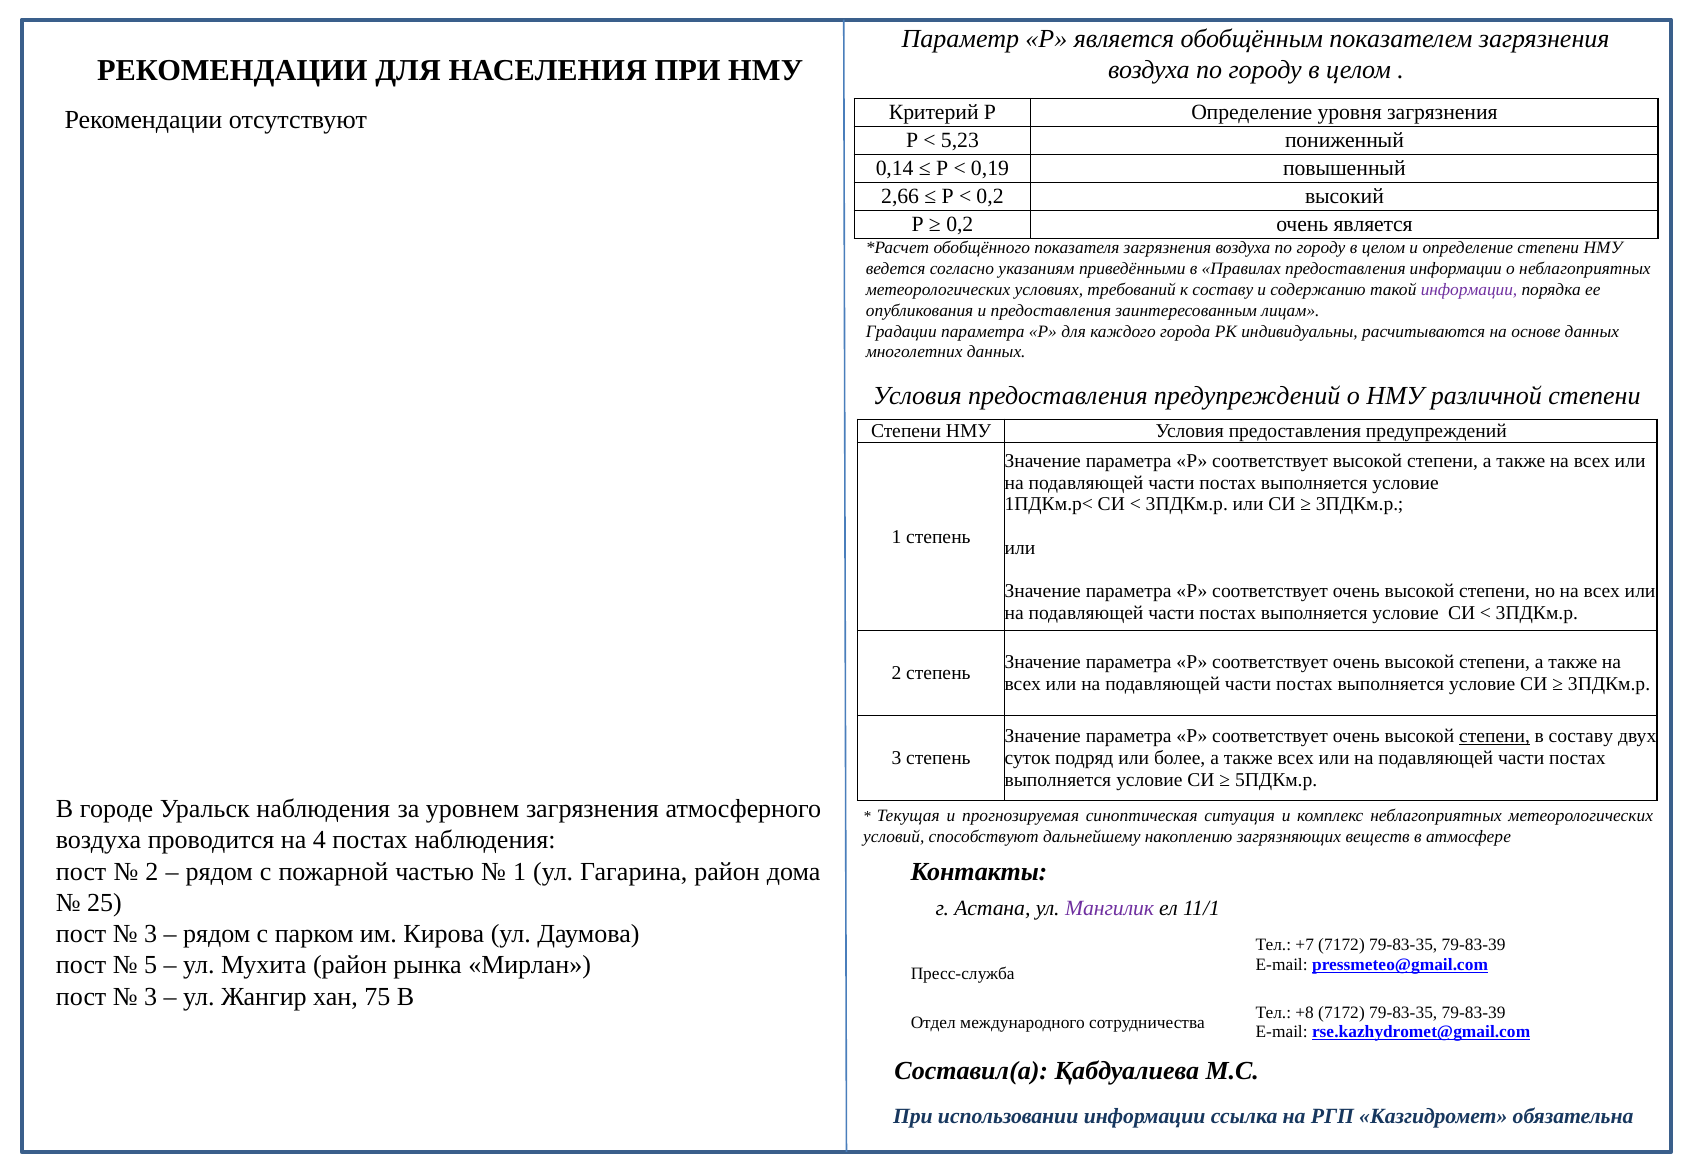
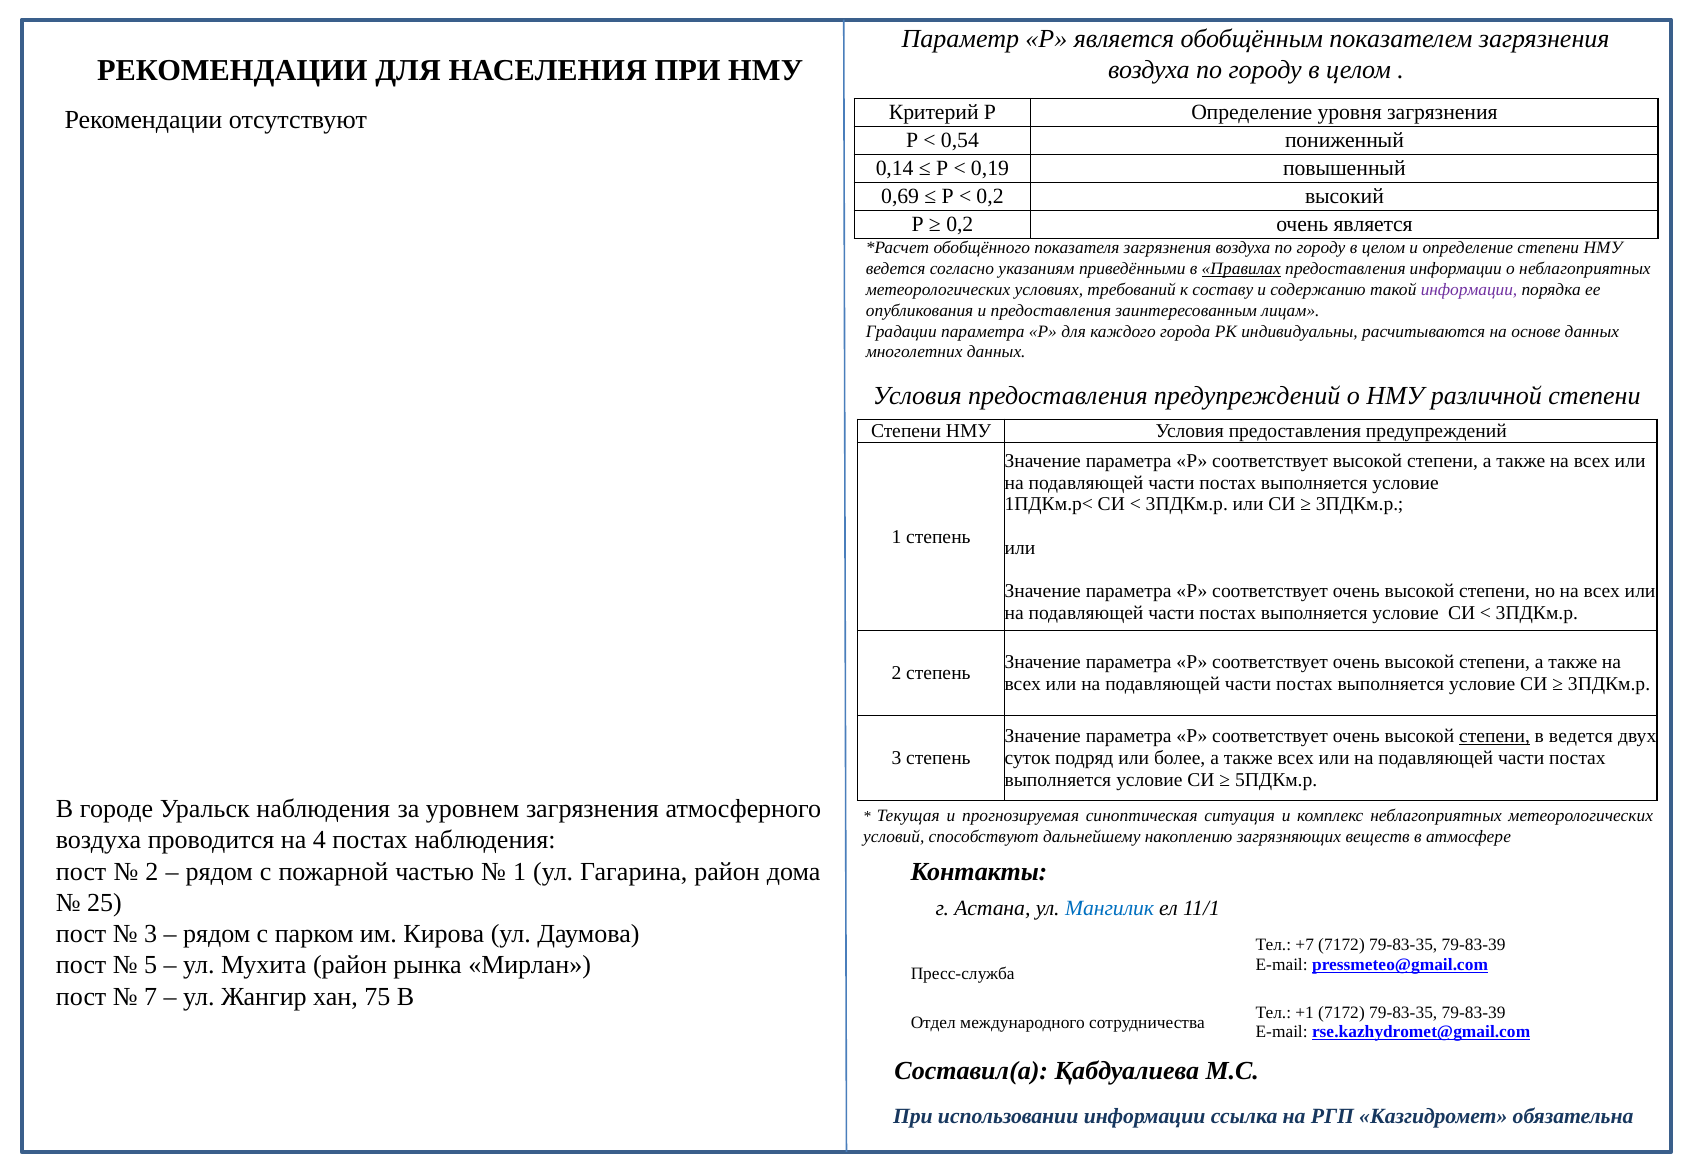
5,23: 5,23 -> 0,54 (960, 140)
2,66: 2,66 -> 0,69 (900, 196)
Правилах underline: none -> present (1241, 269)
в составу: составу -> ведется (1581, 736)
Мангилик colour: purple -> blue (1110, 908)
3: 3 -> 7 (151, 997)
+8: +8 -> +1 (1305, 1013)
